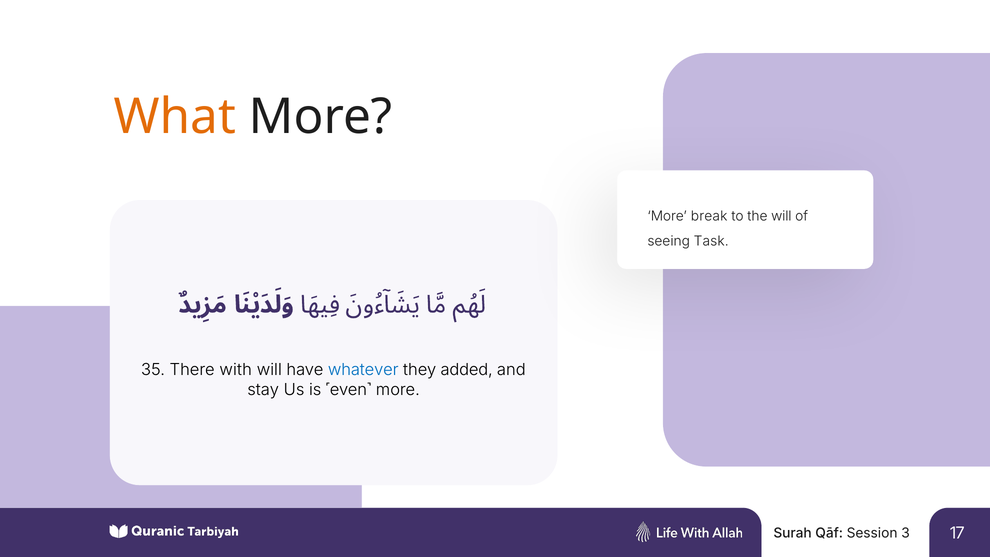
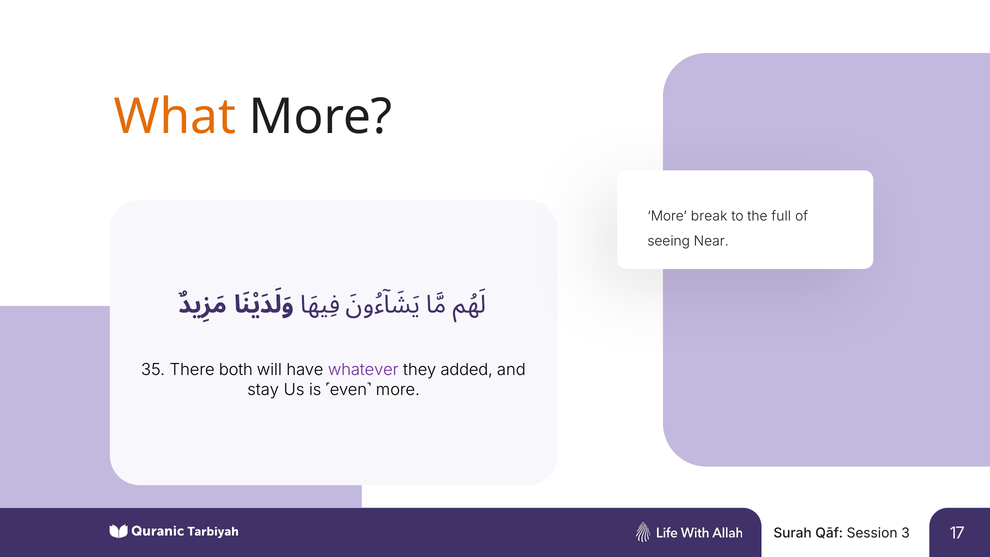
the will: will -> full (781, 216)
Task: Task -> Near (711, 241)
with: with -> both (236, 370)
whatever colour: blue -> purple (363, 370)
